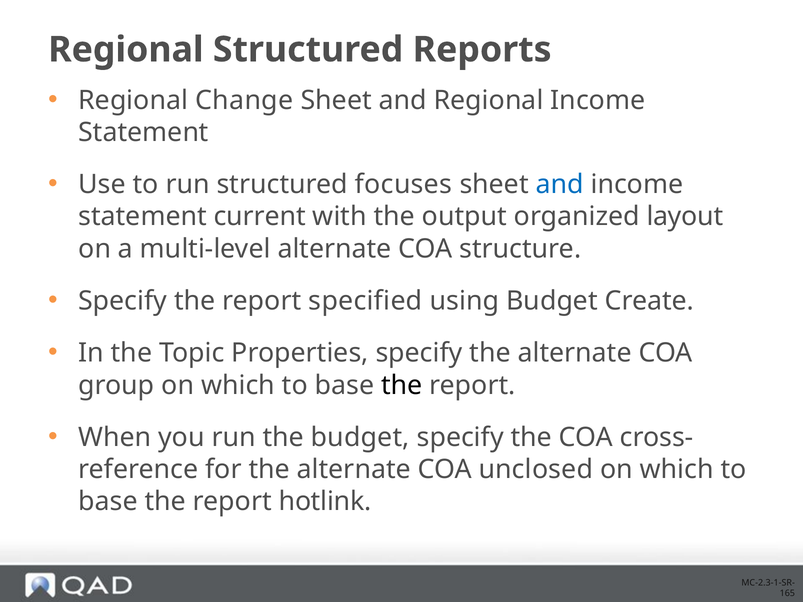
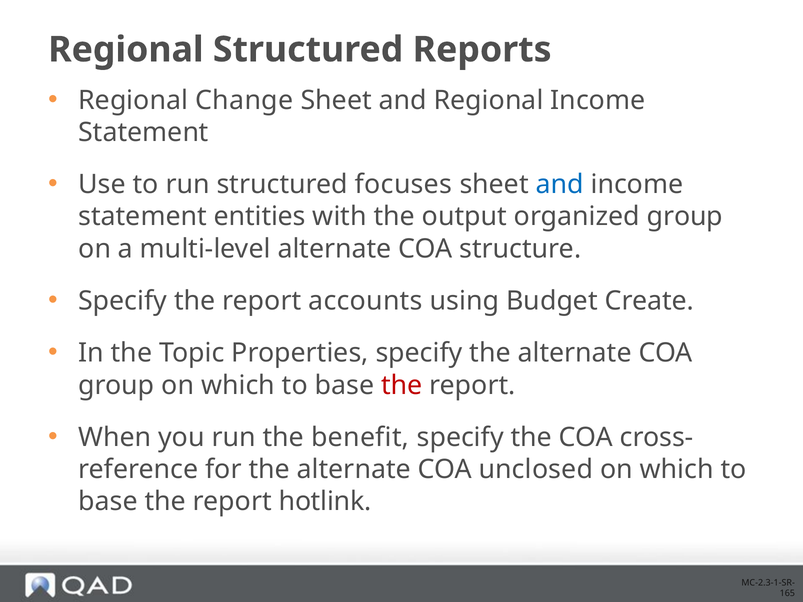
current: current -> entities (260, 217)
organized layout: layout -> group (685, 217)
specified: specified -> accounts (365, 301)
the colour: black -> red (402, 385)
the budget: budget -> benefit (360, 438)
